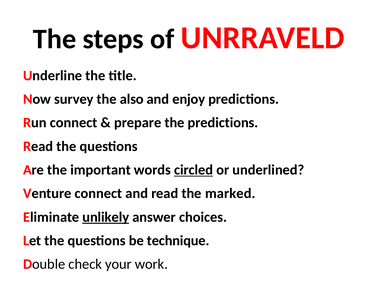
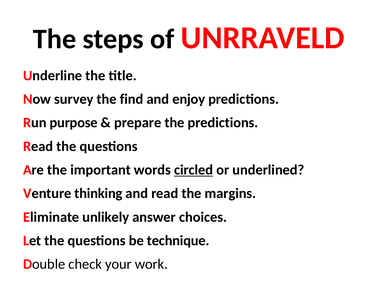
also: also -> find (132, 99)
Run connect: connect -> purpose (74, 123)
Venture connect: connect -> thinking (98, 193)
marked: marked -> margins (230, 193)
unlikely underline: present -> none (106, 217)
